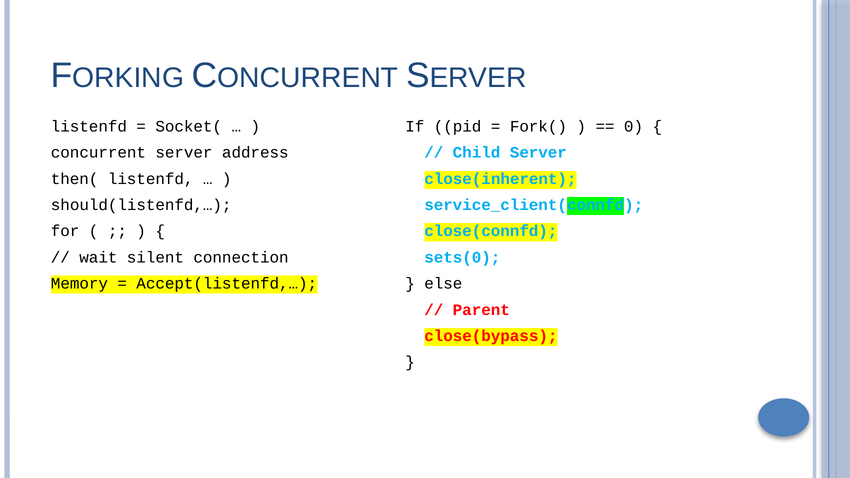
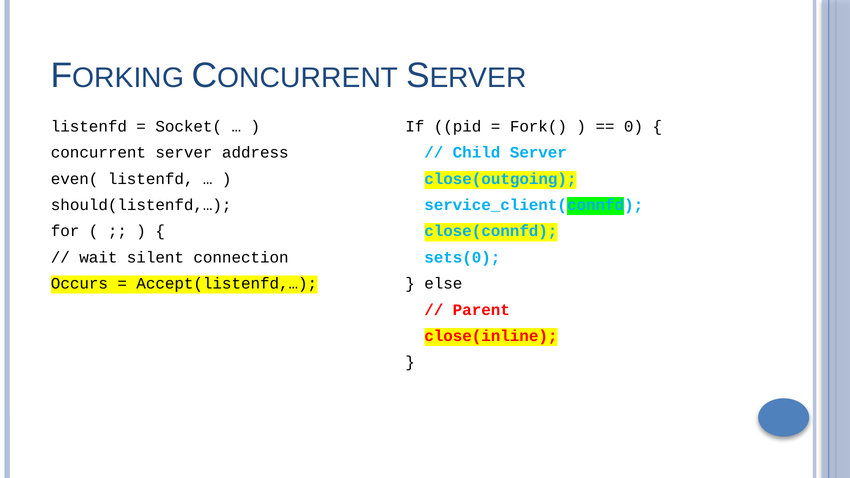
then(: then( -> even( (75, 179)
close(inherent: close(inherent -> close(outgoing (500, 179)
Memory: Memory -> Occurs (79, 284)
close(bypass: close(bypass -> close(inline (491, 336)
